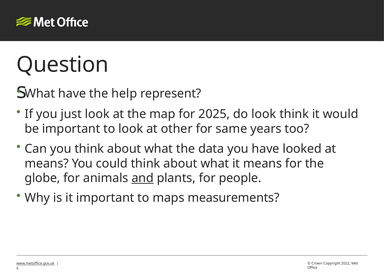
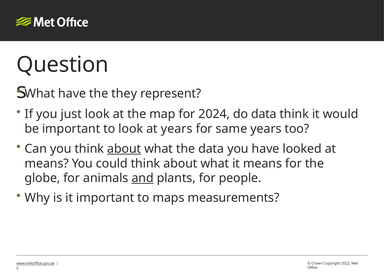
help: help -> they (124, 93)
2025: 2025 -> 2024 (214, 114)
do look: look -> data (264, 114)
at other: other -> years (177, 129)
about underline: none -> present (124, 149)
